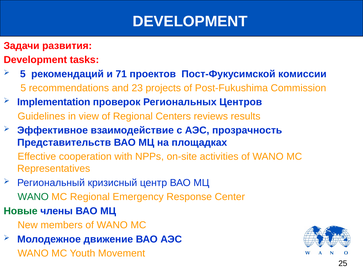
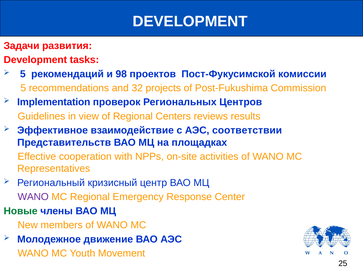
71: 71 -> 98 (121, 74)
23: 23 -> 32 (137, 88)
прозрачность: прозрачность -> соответствии (247, 130)
WANO colour: green -> purple (33, 197)
